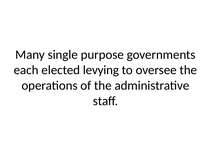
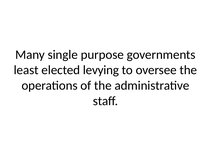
each: each -> least (26, 70)
